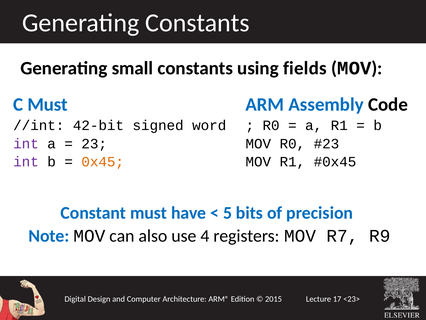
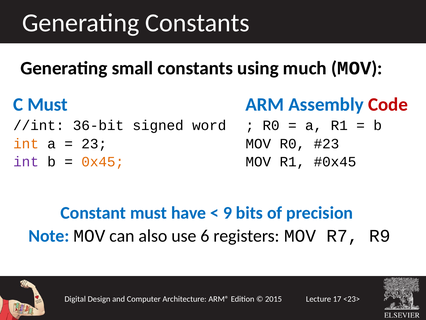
fields: fields -> much (305, 68)
Code colour: black -> red (388, 105)
42-bit: 42-bit -> 36-bit (98, 125)
int colour: purple -> orange (26, 143)
5: 5 -> 9 (228, 213)
4: 4 -> 6 (205, 235)
